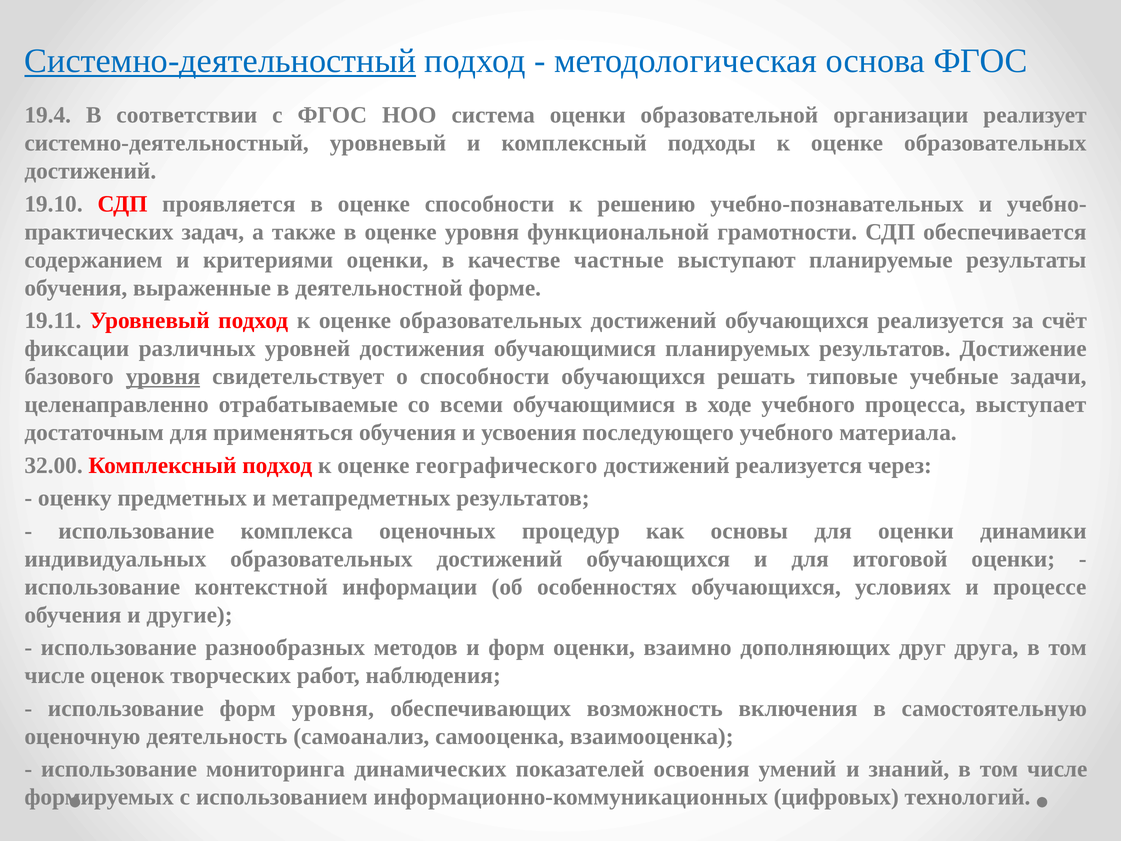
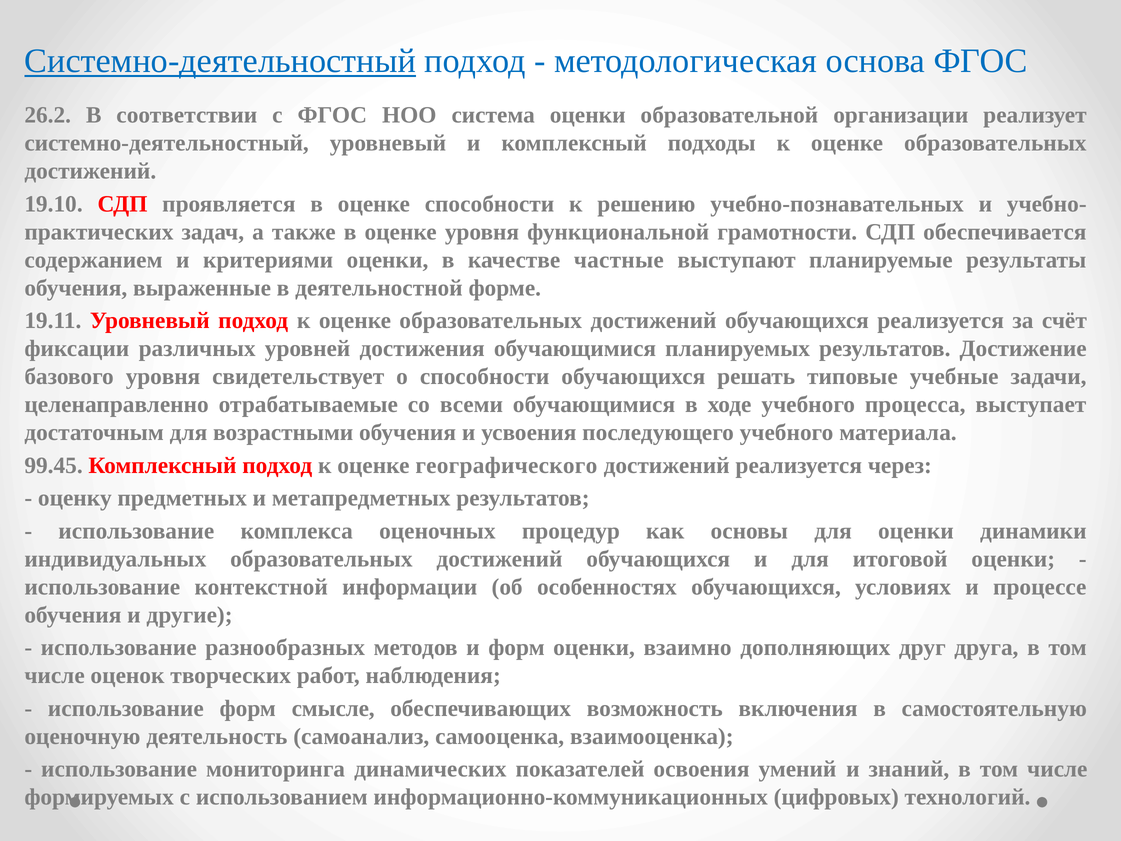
19.4: 19.4 -> 26.2 (48, 115)
уровня underline: present -> none (163, 377)
применяться: применяться -> возрастными (283, 433)
32.00: 32.00 -> 99.45 (54, 465)
форм уровня: уровня -> смысле (333, 708)
